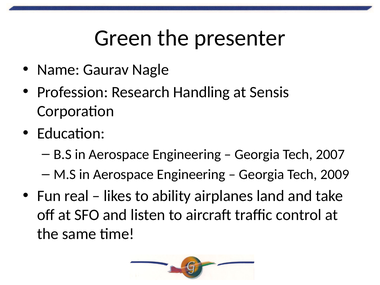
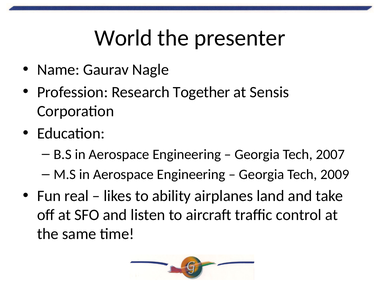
Green: Green -> World (123, 38)
Handling: Handling -> Together (202, 92)
